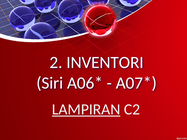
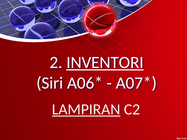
INVENTORI underline: none -> present (105, 63)
